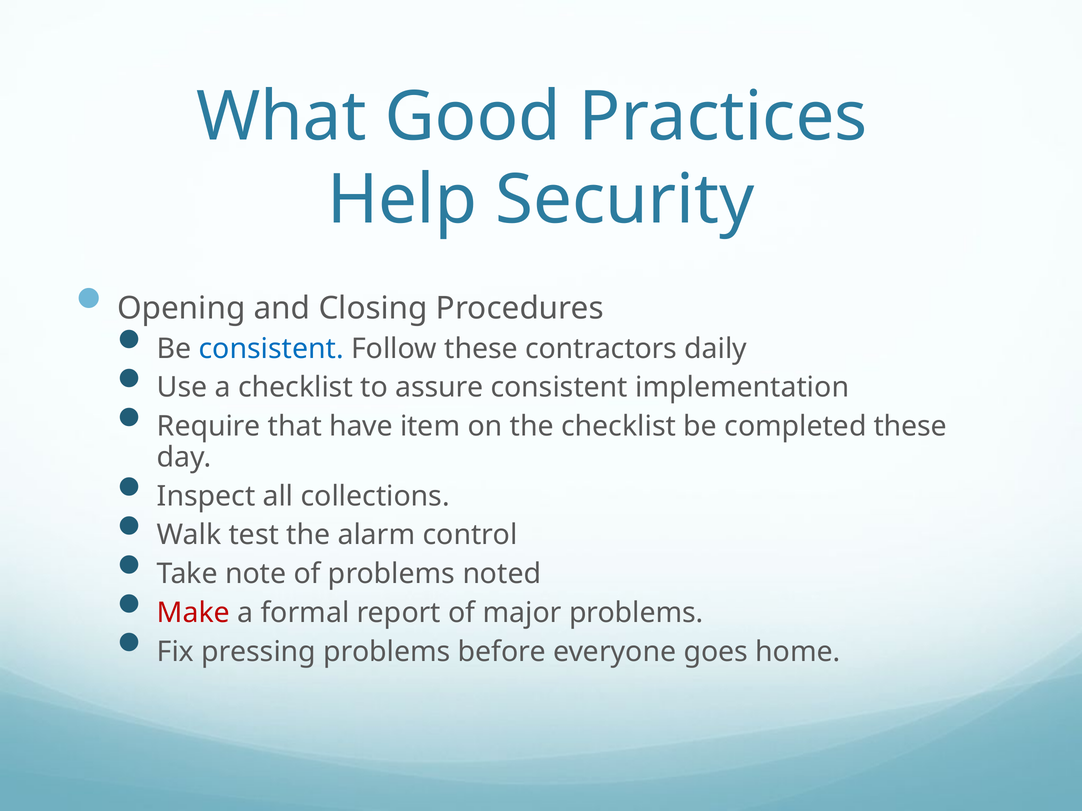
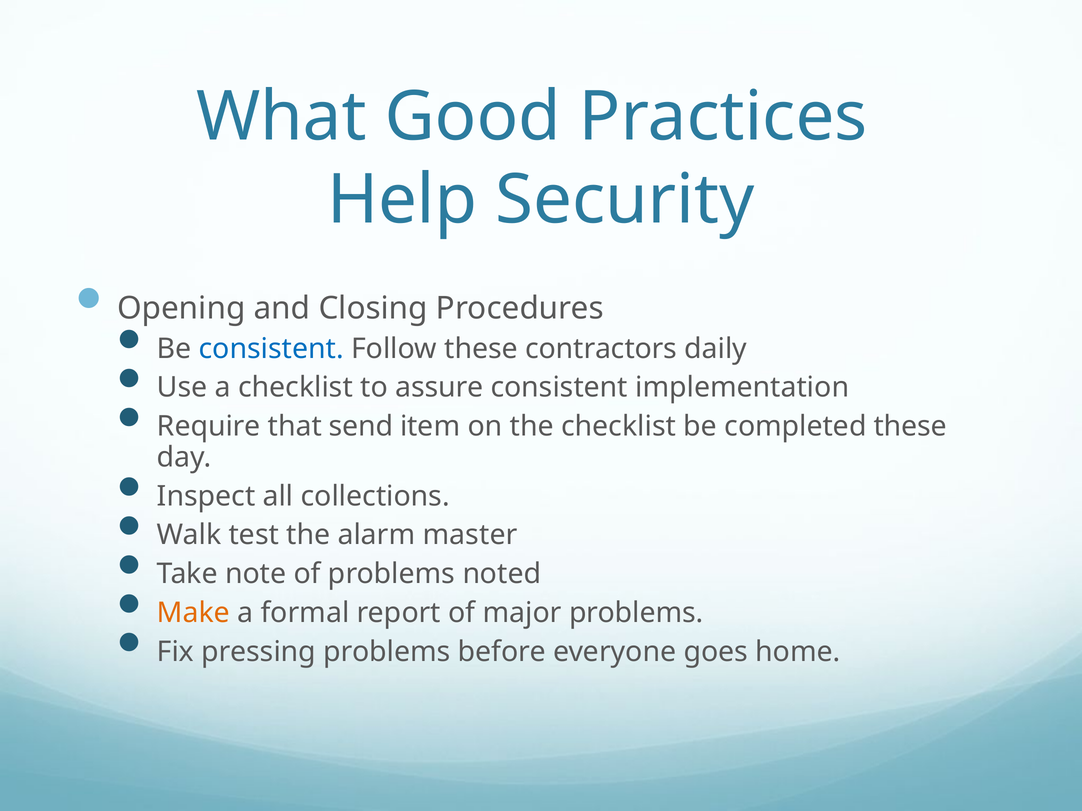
have: have -> send (361, 427)
control: control -> master (470, 535)
Make colour: red -> orange (194, 613)
